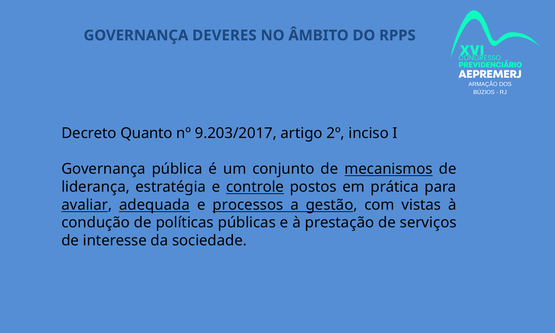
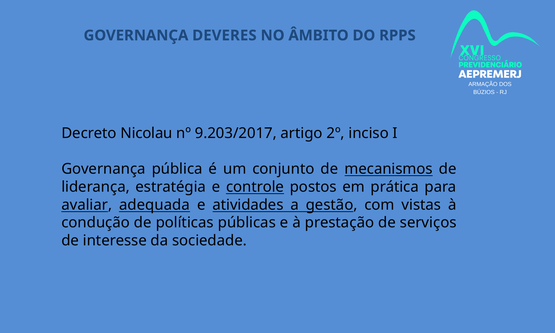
Quanto: Quanto -> Nicolau (146, 133)
processos: processos -> atividades (248, 205)
